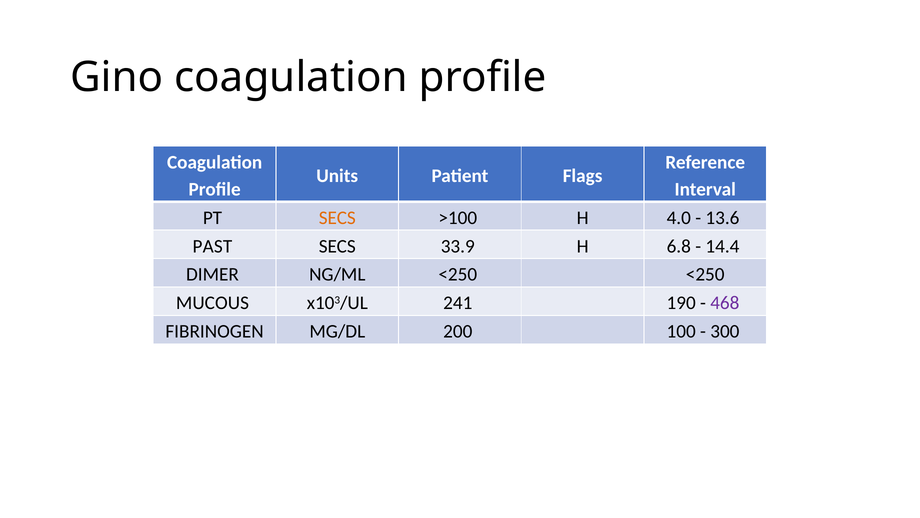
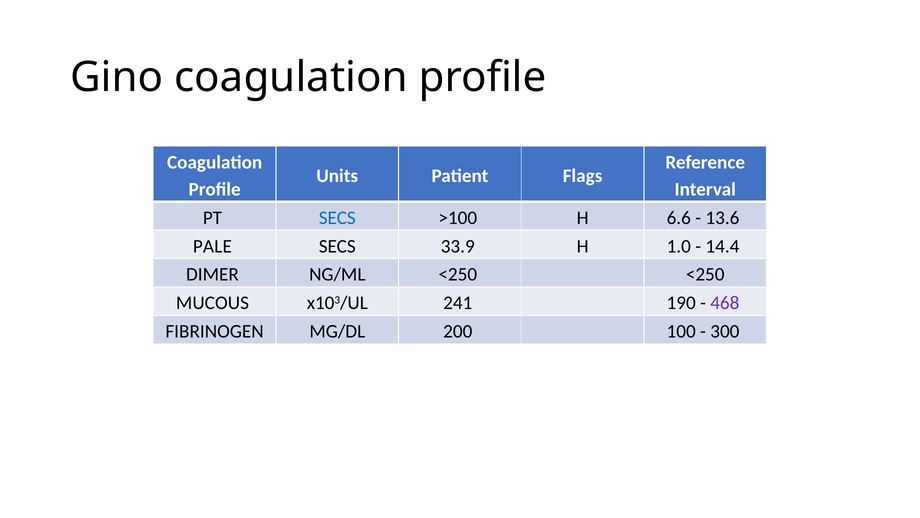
SECS colour: orange -> blue (337, 218)
4.0: 4.0 -> 6.6 (679, 218)
PAST: PAST -> PALE (212, 246)
6.8: 6.8 -> 1.0 (679, 246)
